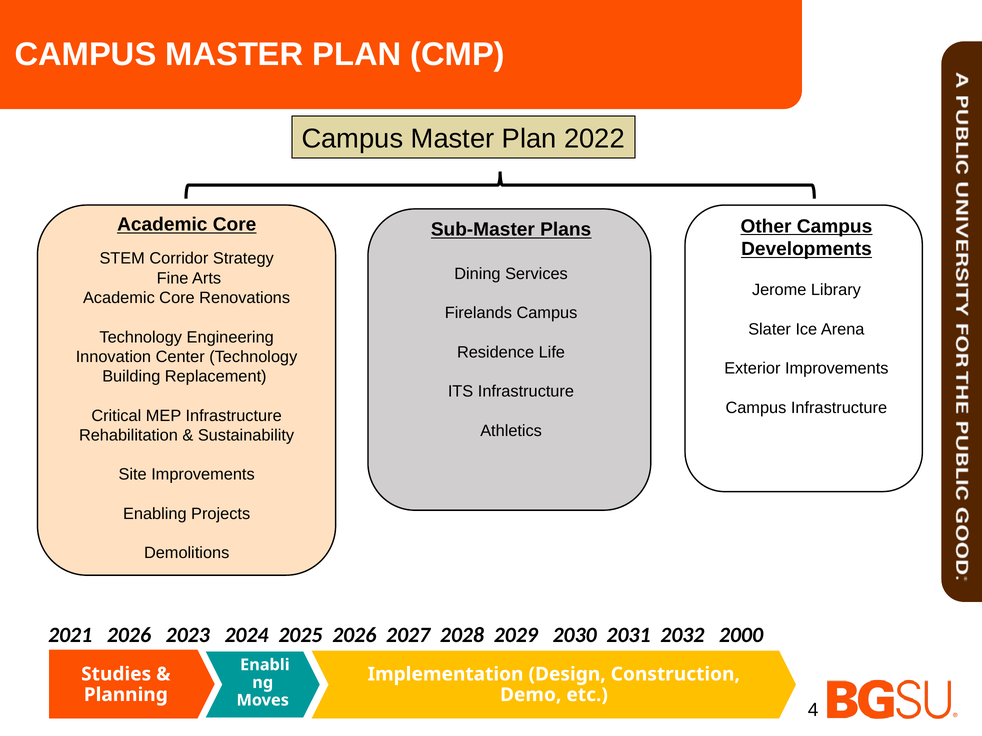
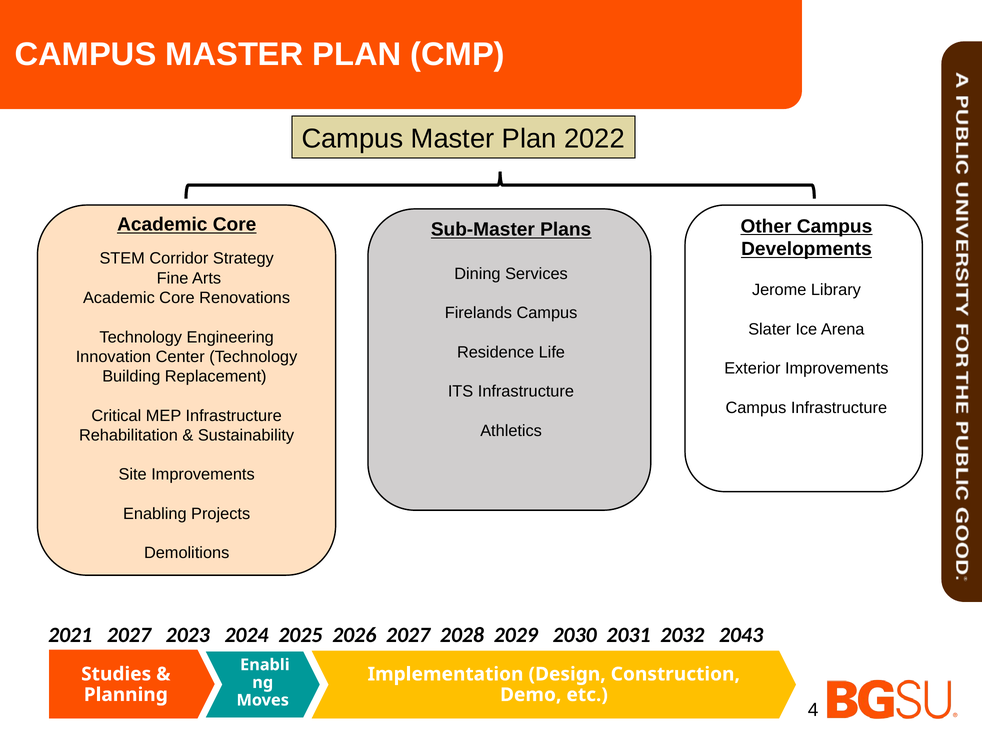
2021 2026: 2026 -> 2027 (129, 636)
2000: 2000 -> 2043 (741, 636)
